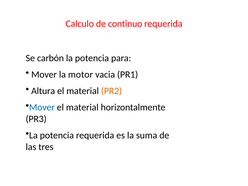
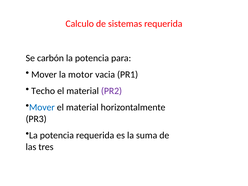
continuo: continuo -> sistemas (125, 24)
Altura: Altura -> Techo (43, 91)
PR2 colour: orange -> purple (112, 91)
